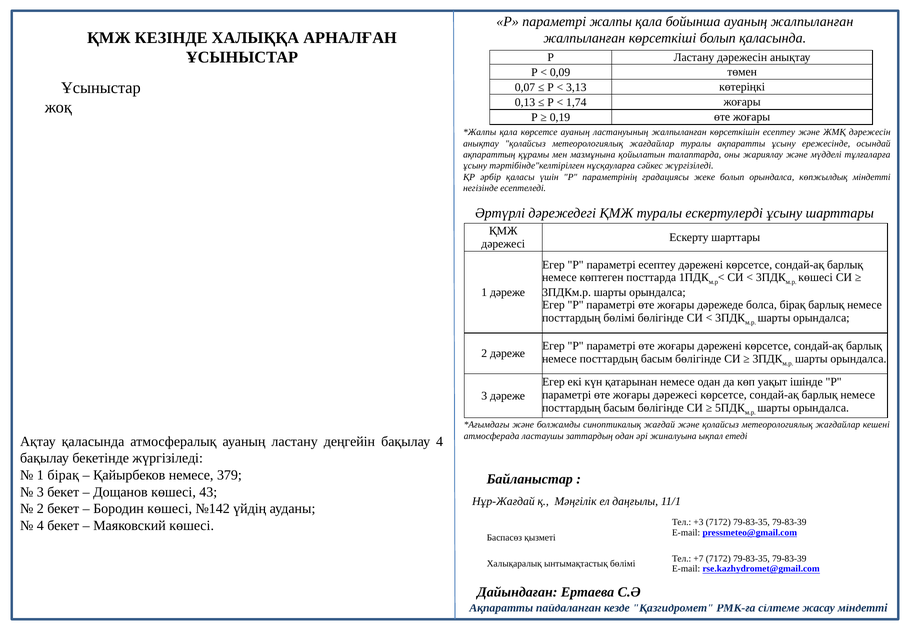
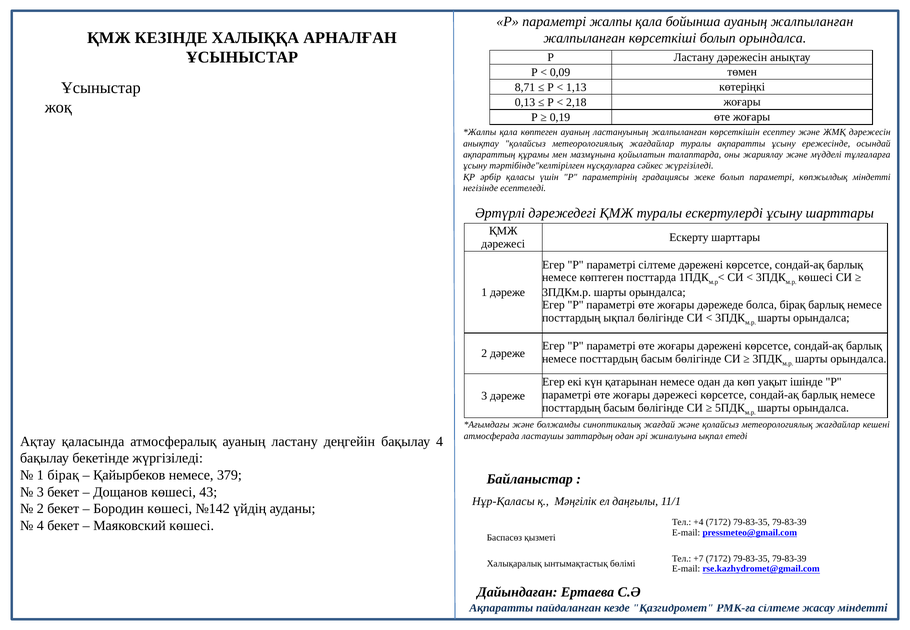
болып қаласында: қаласында -> орындалса (773, 38)
0,07: 0,07 -> 8,71 (525, 87)
3,13: 3,13 -> 1,13 (576, 87)
1,74: 1,74 -> 2,18 (576, 103)
қала көрсетсе: көрсетсе -> көптеген (539, 132)
болып орындалса: орындалса -> параметрі (772, 177)
параметрі есептеу: есептеу -> сілтеме (657, 265)
посттардың бөлімі: бөлімі -> ықпал (619, 318)
Нұр-Жағдай: Нұр-Жағдай -> Нұр-Қаласы (503, 501)
+3: +3 -> +4 (698, 522)
